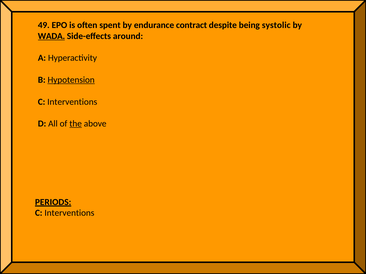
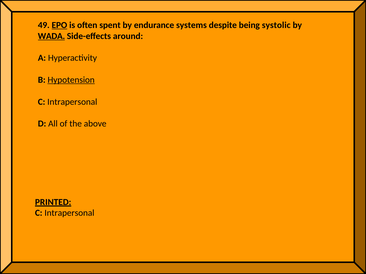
EPO underline: none -> present (59, 25)
contract: contract -> systems (191, 25)
Interventions: Interventions -> Intrapersonal (72, 102)
the underline: present -> none (76, 124)
PERIODS: PERIODS -> PRINTED (53, 202)
Interventions: Interventions -> Intrapersonal (69, 213)
